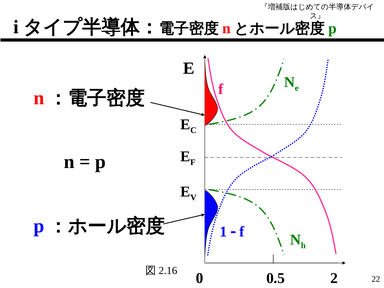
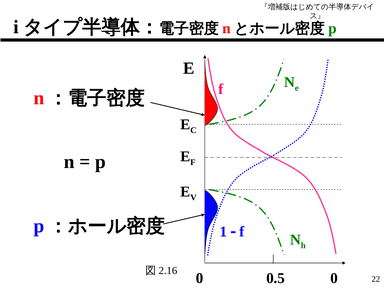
0 2: 2 -> 0 (334, 278)
